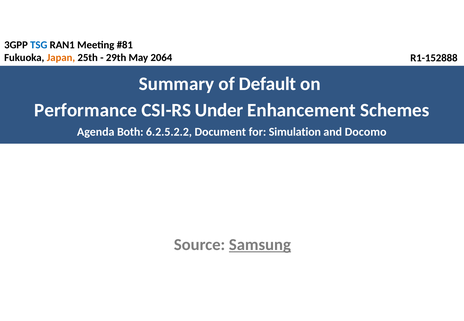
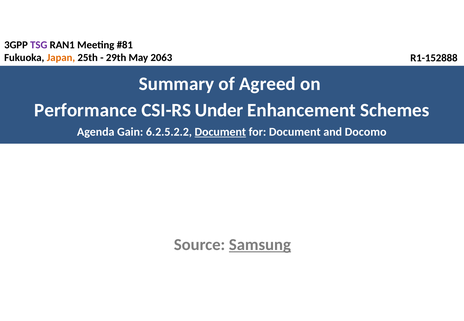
TSG colour: blue -> purple (39, 45)
2064: 2064 -> 2063 (161, 58)
Default: Default -> Agreed (267, 84)
Both: Both -> Gain (130, 132)
Document underline: none -> present (220, 132)
for Simulation: Simulation -> Document (295, 132)
